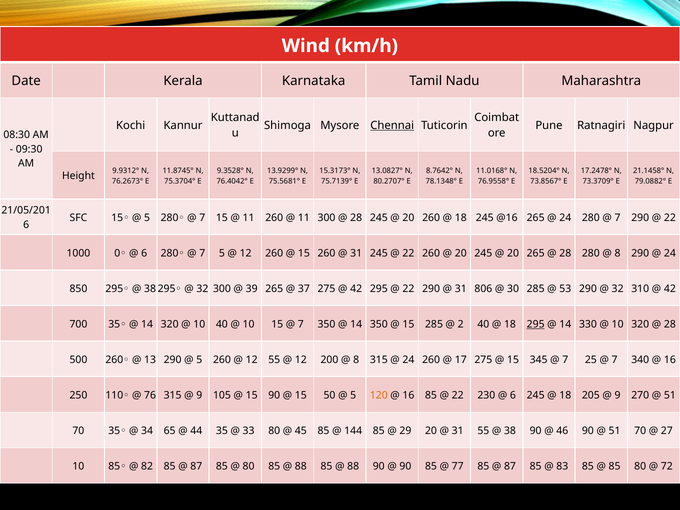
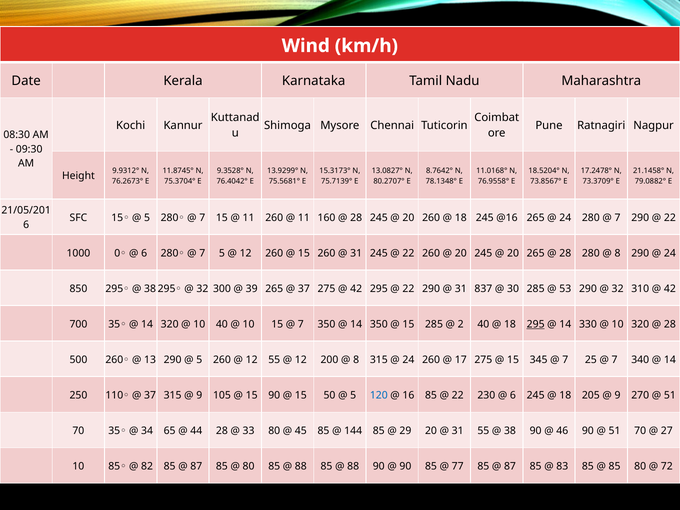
Chennai underline: present -> none (392, 125)
11 300: 300 -> 160 (327, 218)
806: 806 -> 837 (483, 289)
16: 16 -> 14 (670, 360)
120 colour: orange -> blue (379, 395)
76: 76 -> 37 (150, 395)
44 35: 35 -> 28 (222, 431)
